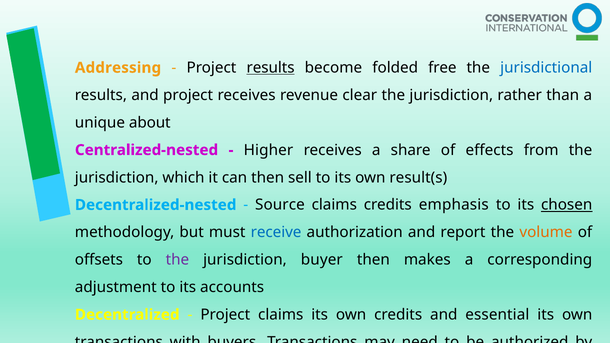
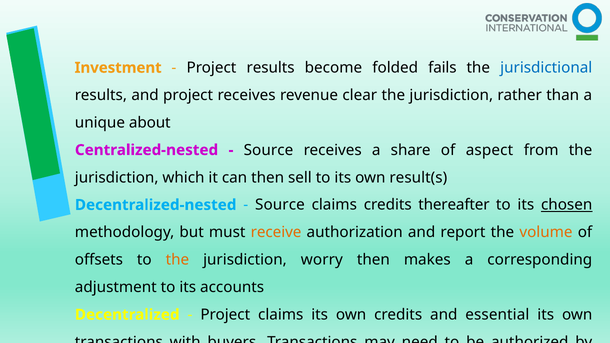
Addressing: Addressing -> Investment (118, 68)
results underline: present -> none (271, 68)
free: free -> fails (442, 68)
Higher: Higher -> Source (268, 150)
effects: effects -> aspect (489, 150)
emphasis: emphasis -> thereafter (454, 205)
receive colour: blue -> orange (276, 232)
the colour: purple -> orange (177, 260)
buyer: buyer -> worry (322, 260)
